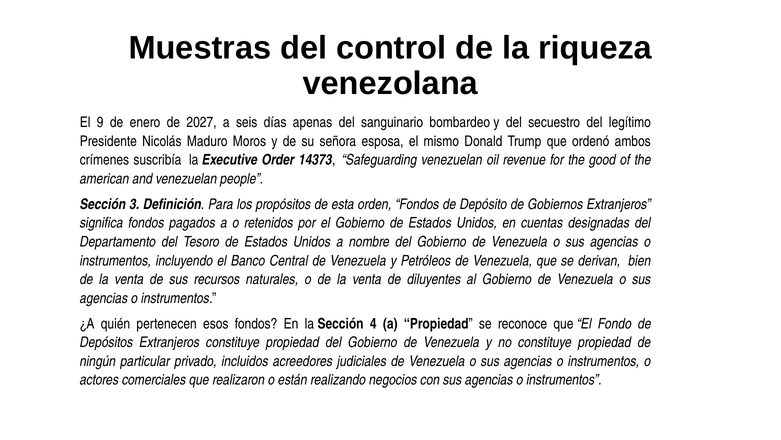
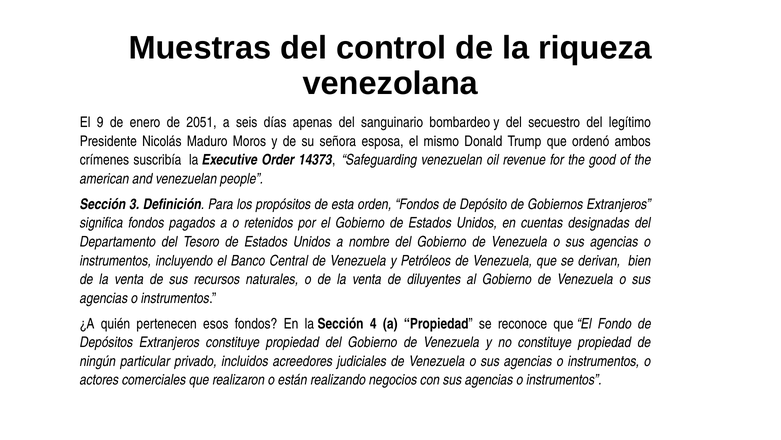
2027: 2027 -> 2051 (201, 122)
